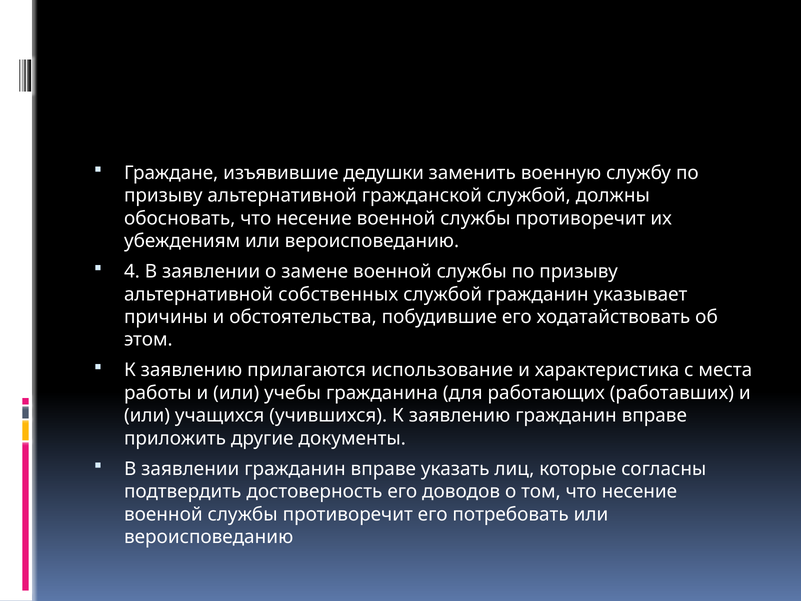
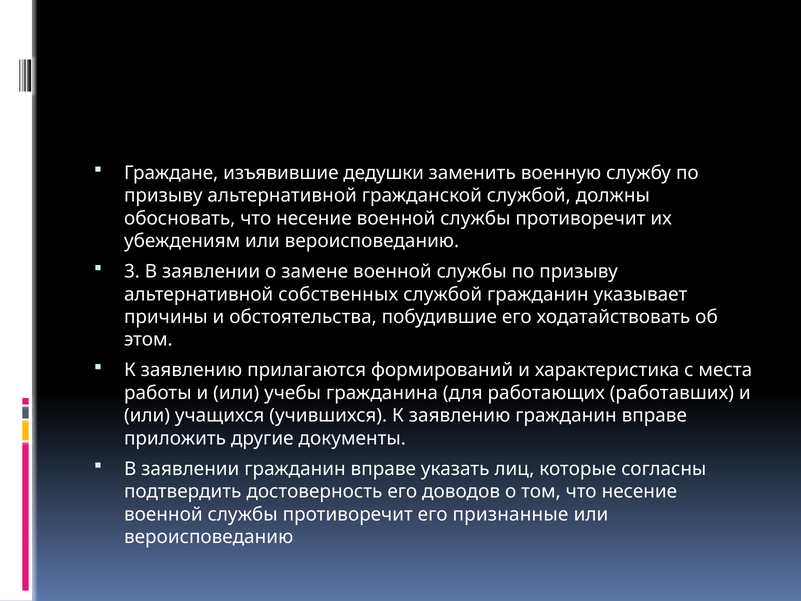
4: 4 -> 3 (132, 271)
использование: использование -> формирований (442, 370)
потребовать: потребовать -> признанные (510, 514)
